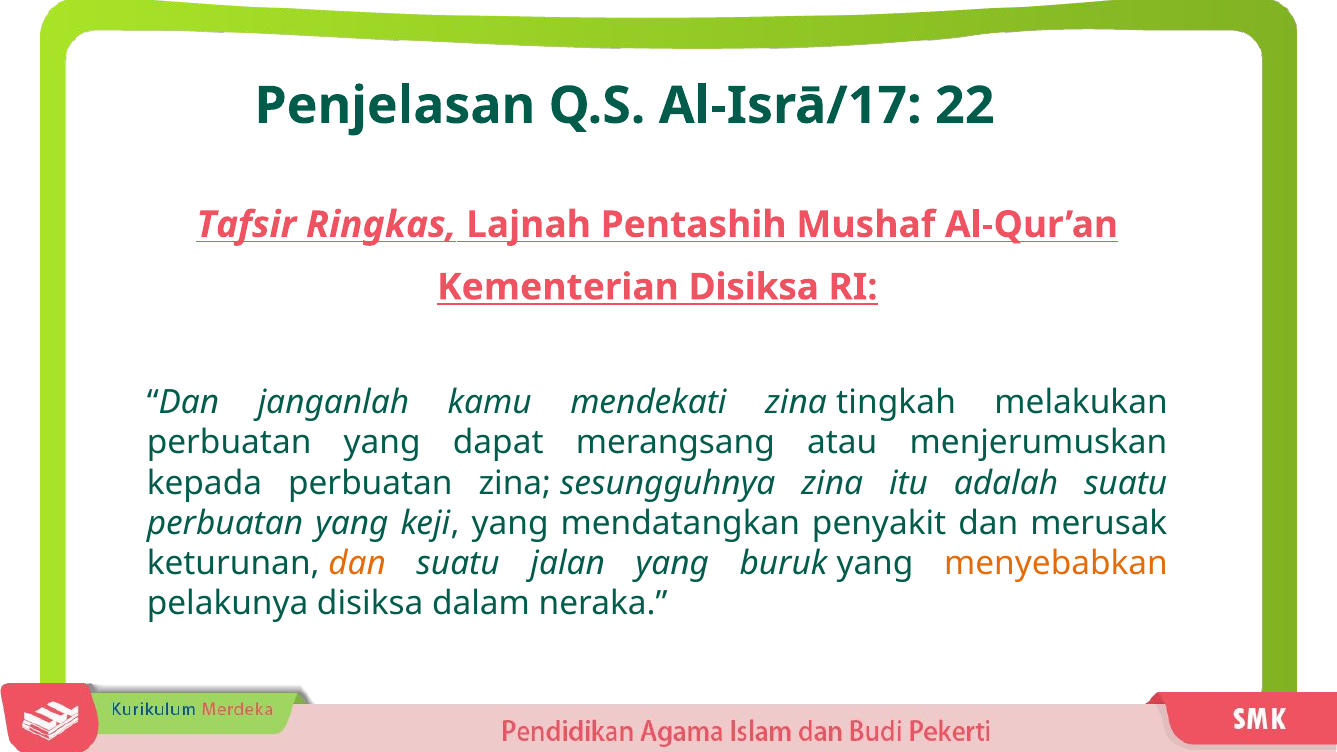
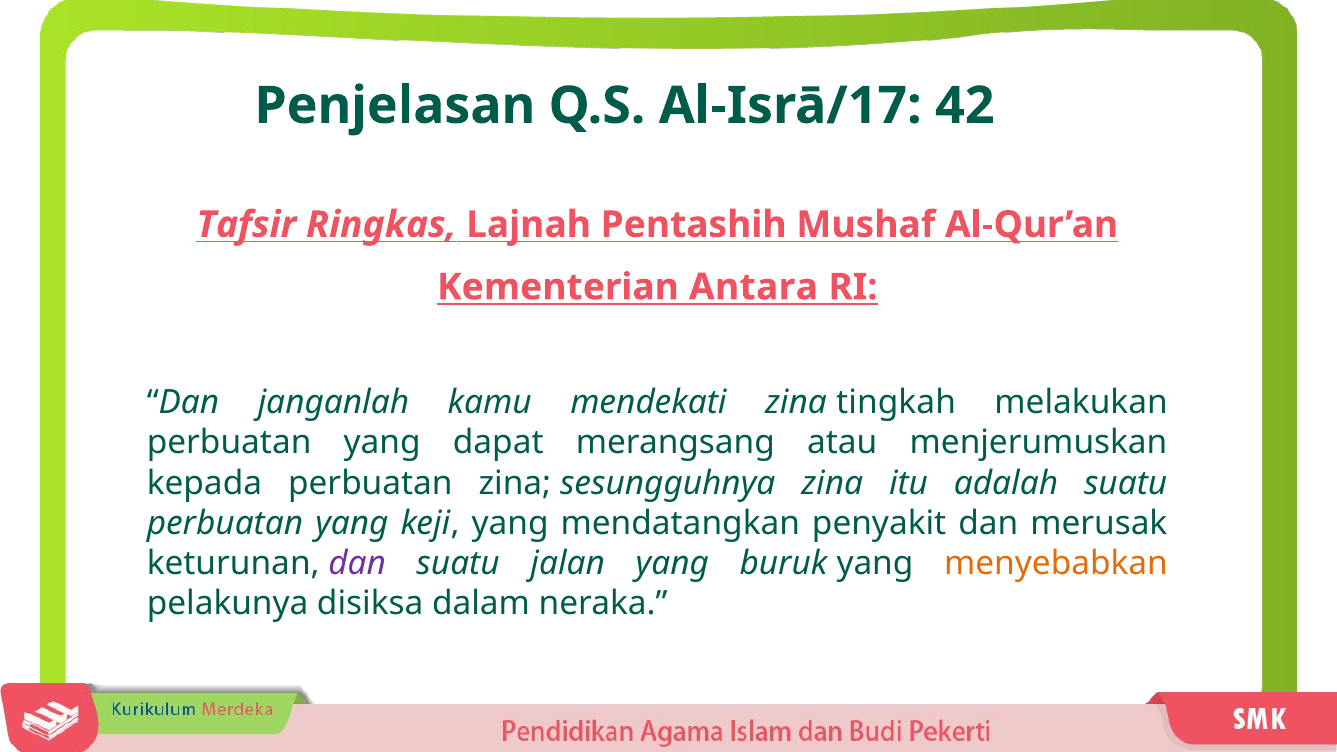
22: 22 -> 42 (965, 106)
Kementerian Disiksa: Disiksa -> Antara (753, 287)
dan colour: orange -> purple (357, 563)
